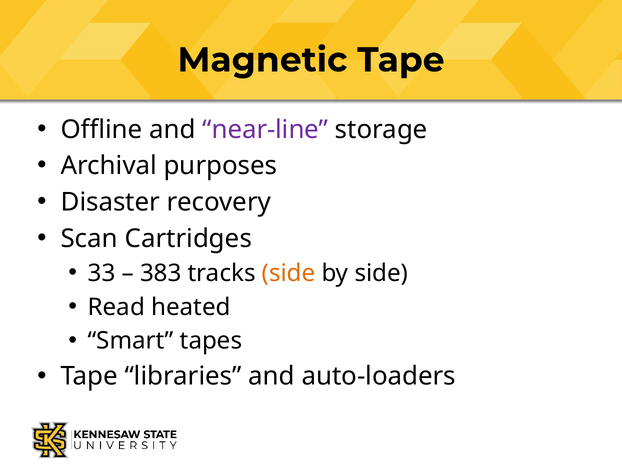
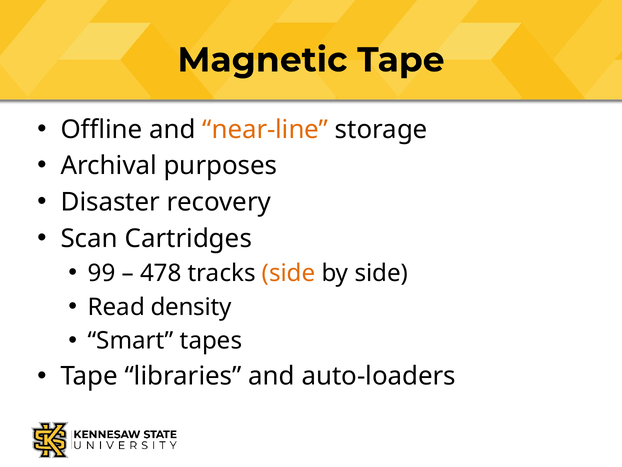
near-line colour: purple -> orange (265, 129)
33: 33 -> 99 (102, 273)
383: 383 -> 478 (161, 273)
heated: heated -> density (191, 307)
